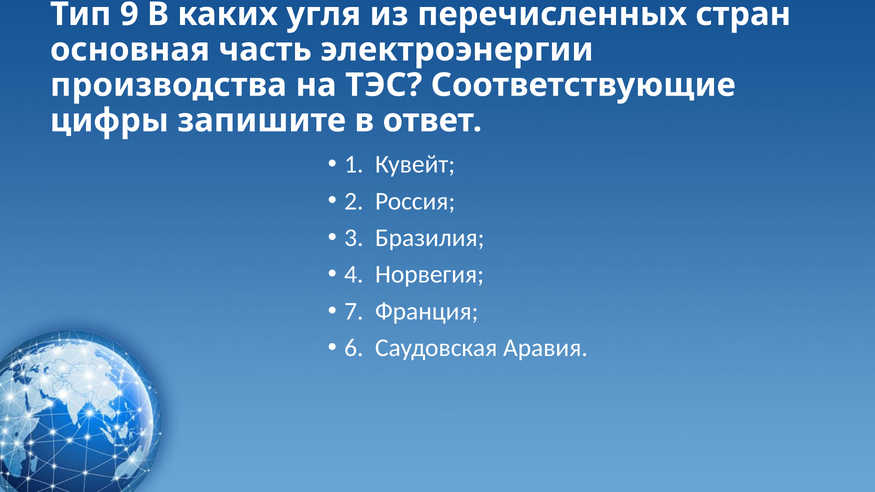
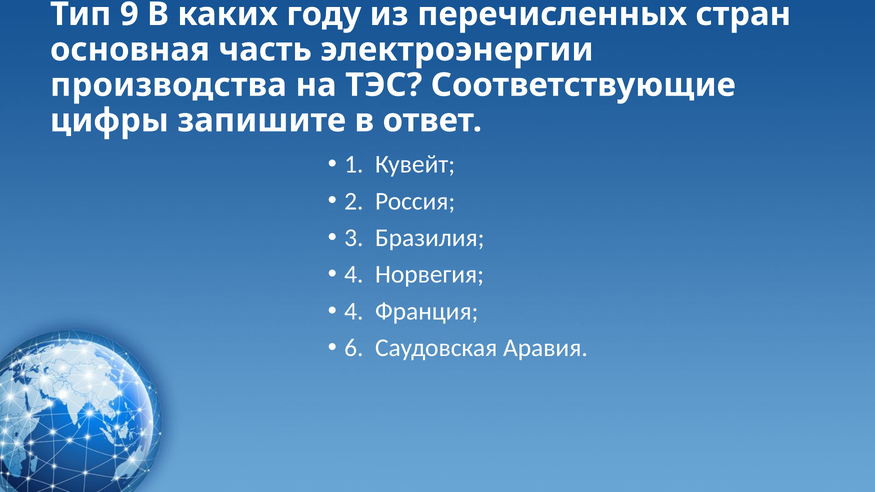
угля: угля -> году (324, 14)
7: 7 -> 4 (354, 311)
